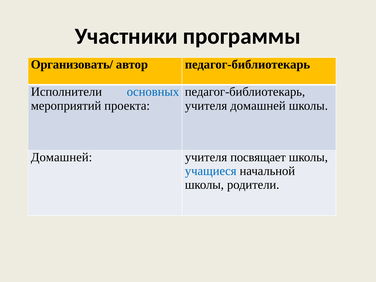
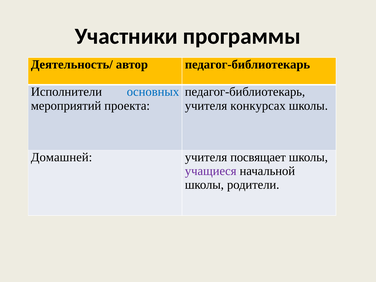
Организовать/: Организовать/ -> Деятельность/ (72, 64)
учителя домашней: домашней -> конкурсах (258, 106)
учащиеся colour: blue -> purple (211, 171)
